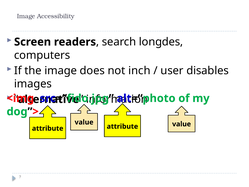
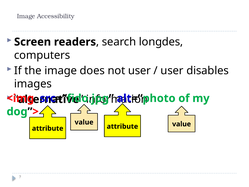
not inch: inch -> user (139, 71)
